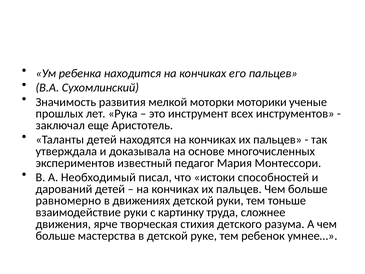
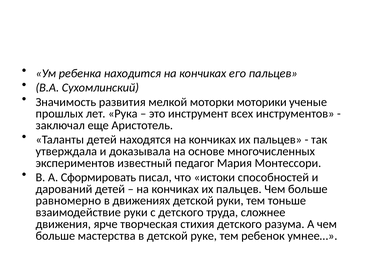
Необходимый: Необходимый -> Сформировать (98, 177)
с картинку: картинку -> детского (181, 212)
